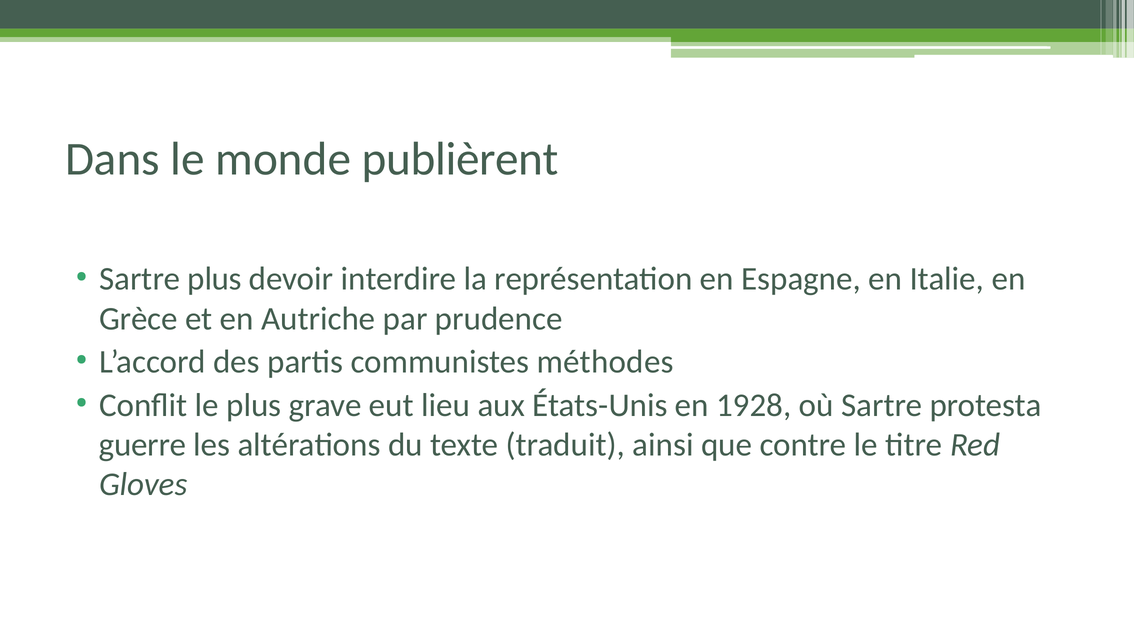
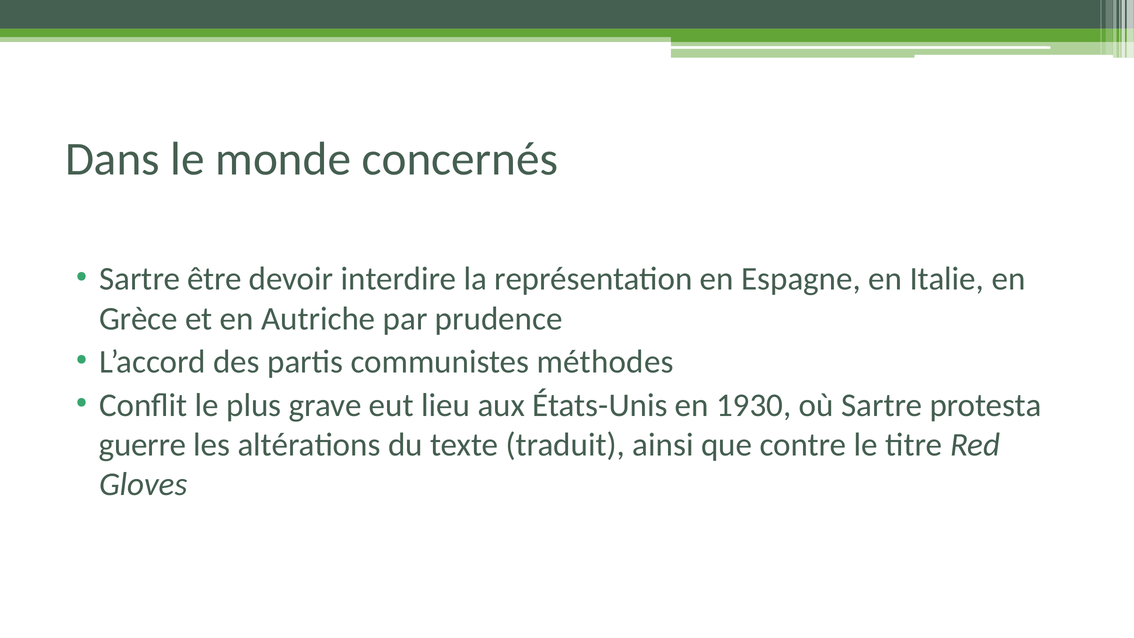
publièrent: publièrent -> concernés (460, 159)
Sartre plus: plus -> être (215, 279)
1928: 1928 -> 1930 (754, 405)
